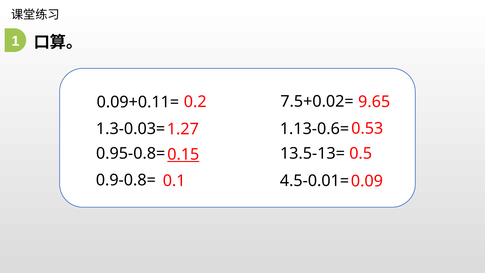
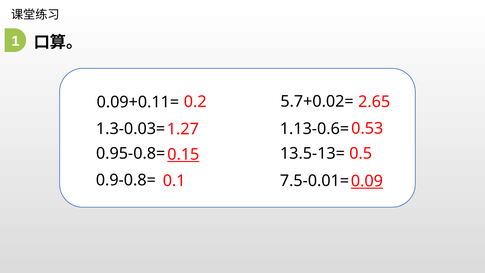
7.5+0.02=: 7.5+0.02= -> 5.7+0.02= (317, 102)
9.65: 9.65 -> 2.65 (374, 102)
4.5-0.01=: 4.5-0.01= -> 7.5-0.01= (314, 181)
0.09 underline: none -> present (367, 181)
